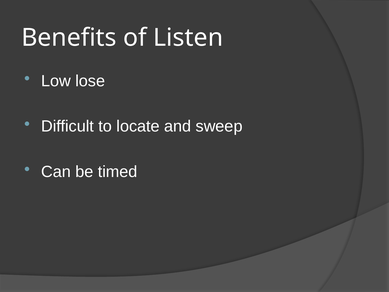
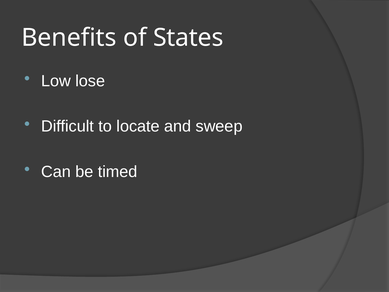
Listen: Listen -> States (188, 38)
